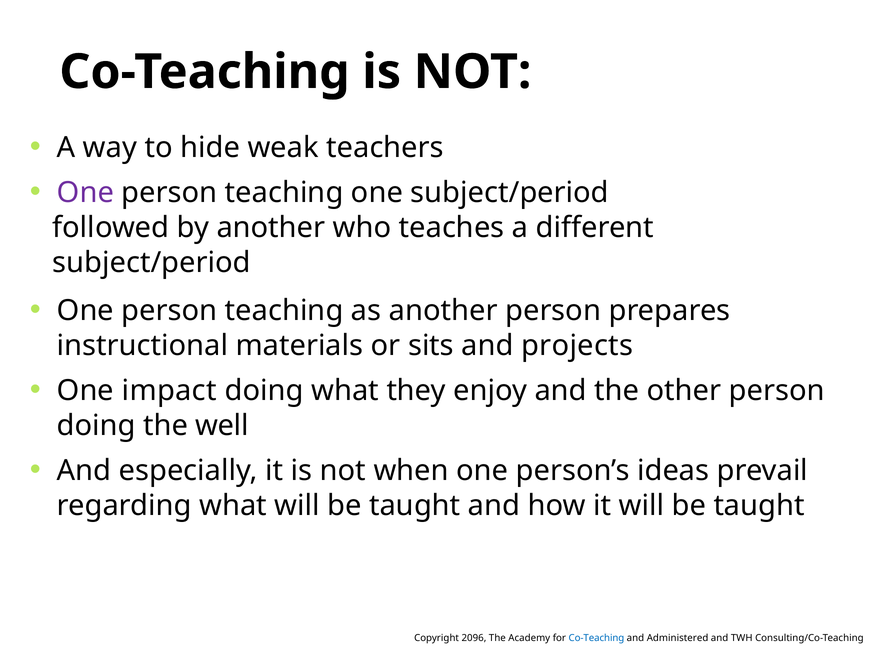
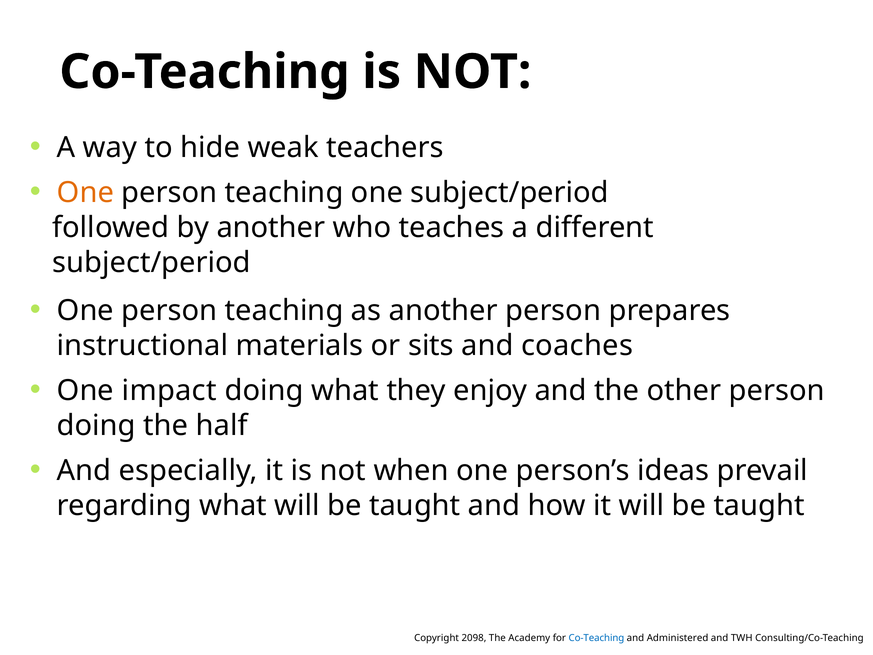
One colour: purple -> orange (85, 193)
projects: projects -> coaches (577, 345)
well: well -> half (222, 425)
2096: 2096 -> 2098 (474, 638)
